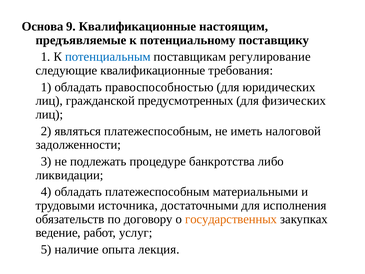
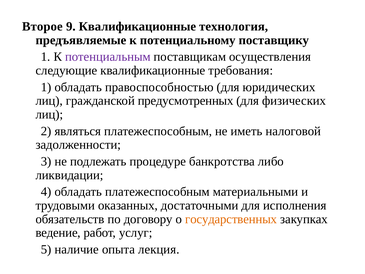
Основа: Основа -> Второе (42, 26)
настоящим: настоящим -> технология (234, 26)
потенциальным colour: blue -> purple (108, 57)
регулирование: регулирование -> осуществления (270, 57)
источника: источника -> оказанных (128, 205)
